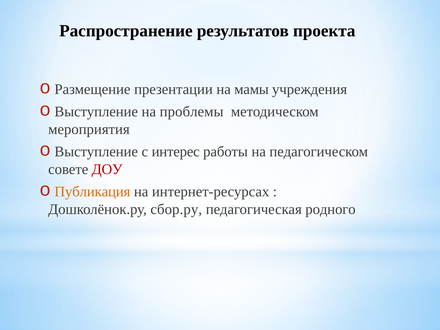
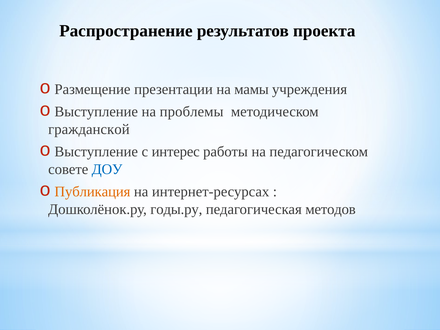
мероприятия: мероприятия -> гражданской (89, 129)
ДОУ colour: red -> blue (107, 169)
сбор.ру: сбор.ру -> годы.ру (176, 209)
родного: родного -> методов (331, 209)
